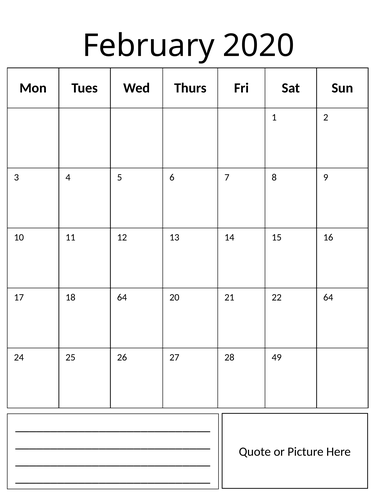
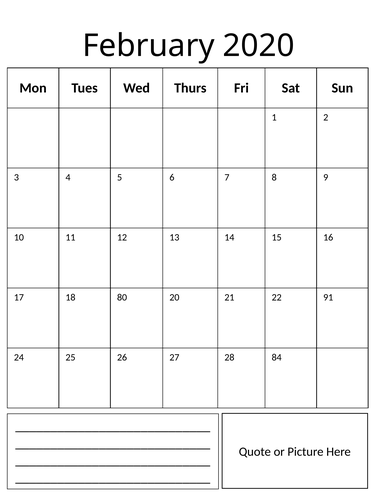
18 64: 64 -> 80 (122, 297)
22 64: 64 -> 91 (328, 297)
49: 49 -> 84 (277, 357)
